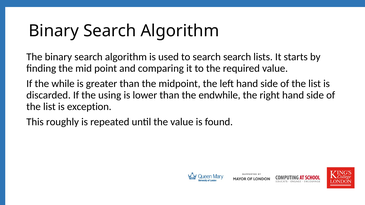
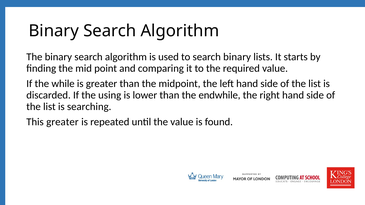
search search: search -> binary (237, 57)
exception: exception -> searching (89, 107)
This roughly: roughly -> greater (62, 122)
